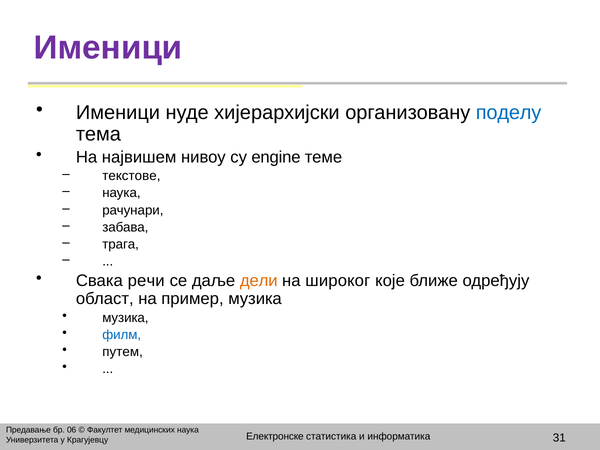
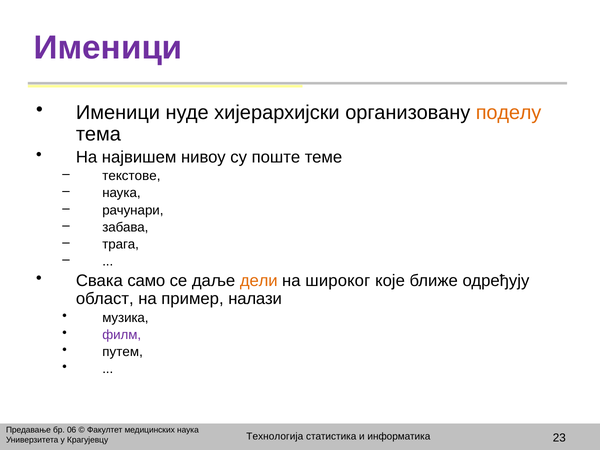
поделу colour: blue -> orange (509, 112)
engine: engine -> поште (276, 157)
речи: речи -> само (146, 281)
пример музика: музика -> налази (255, 299)
филм colour: blue -> purple (122, 335)
Електронске: Електронске -> Технологија (275, 437)
31: 31 -> 23 (559, 438)
